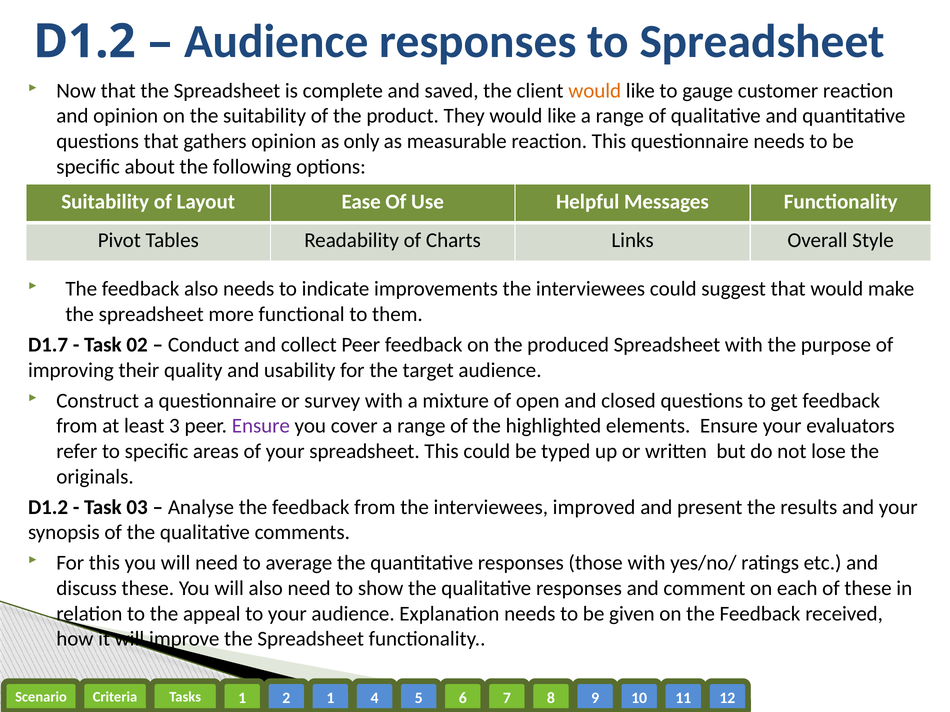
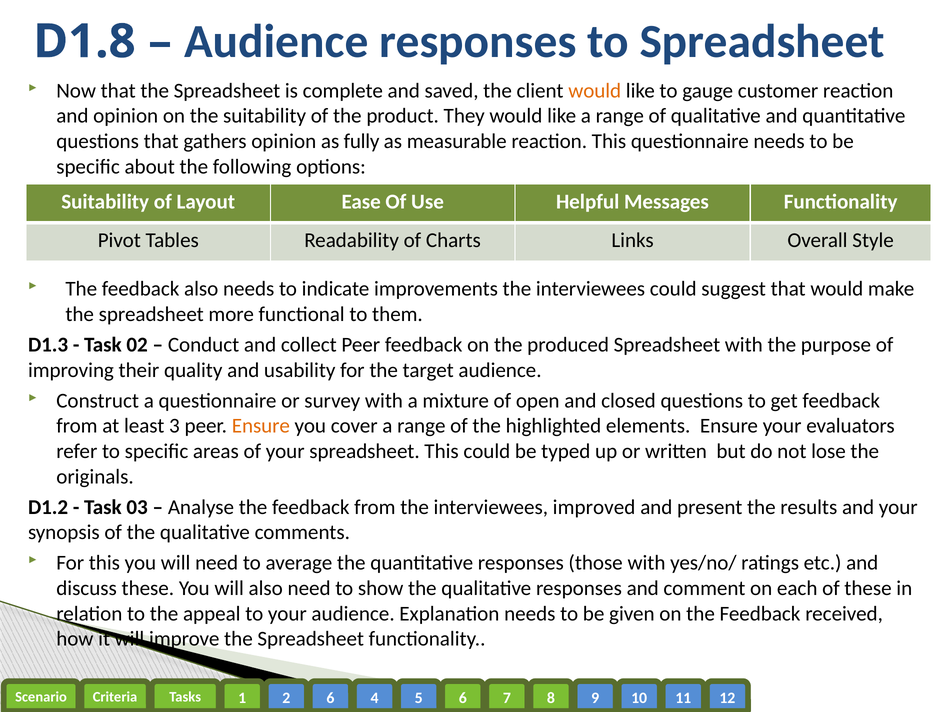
D1.2: D1.2 -> D1.8 (85, 42)
only: only -> fully (362, 141)
D1.7: D1.7 -> D1.3 (48, 345)
Ensure colour: purple -> orange (261, 426)
1: 1 -> 6 (330, 698)
